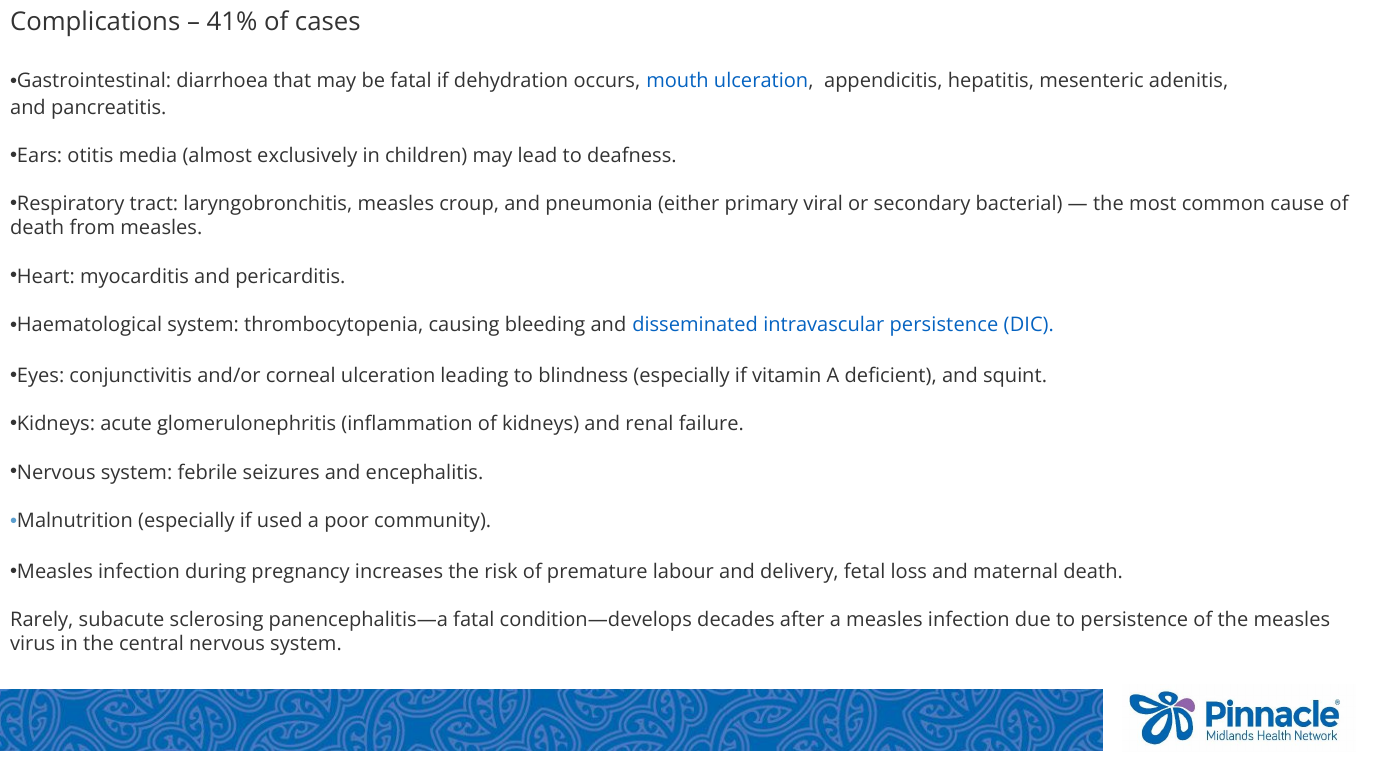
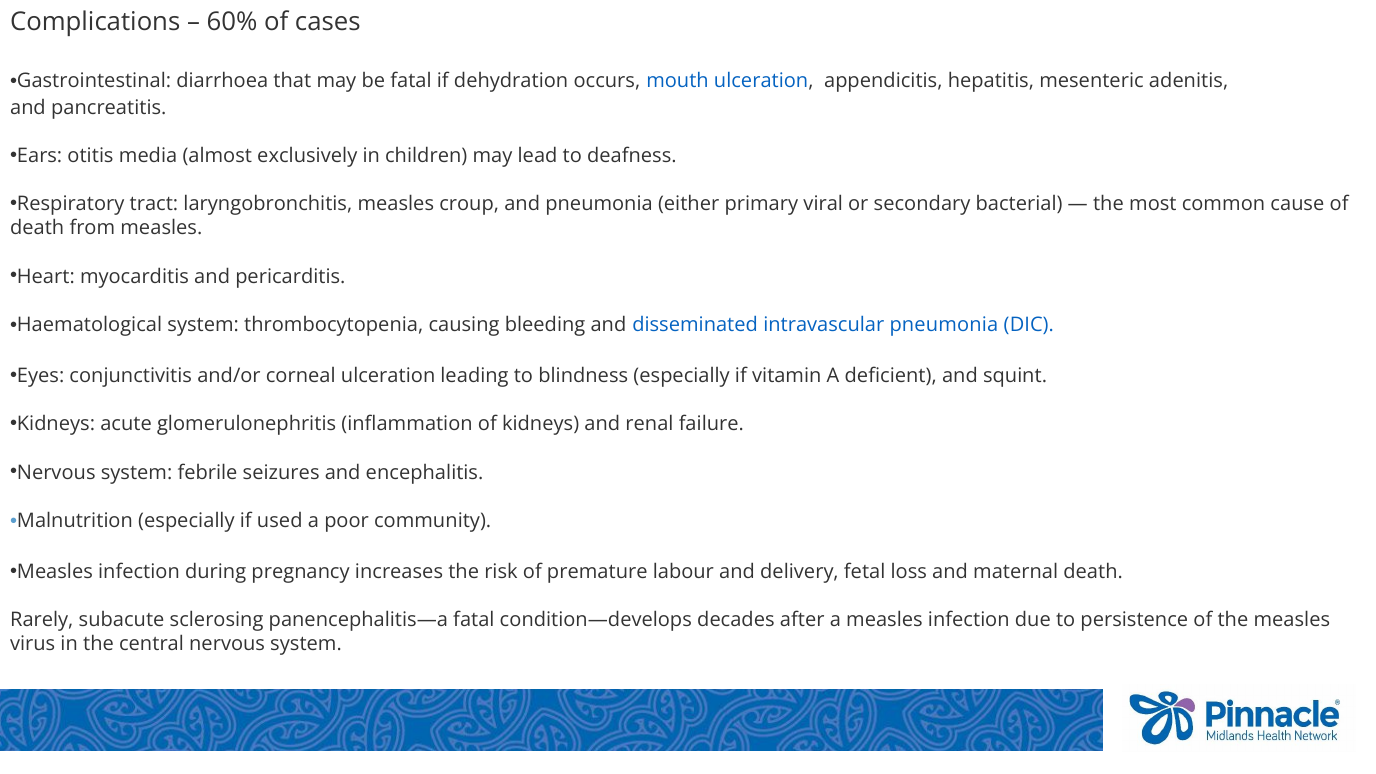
41%: 41% -> 60% (232, 22)
intravascular persistence: persistence -> pneumonia (944, 325)
